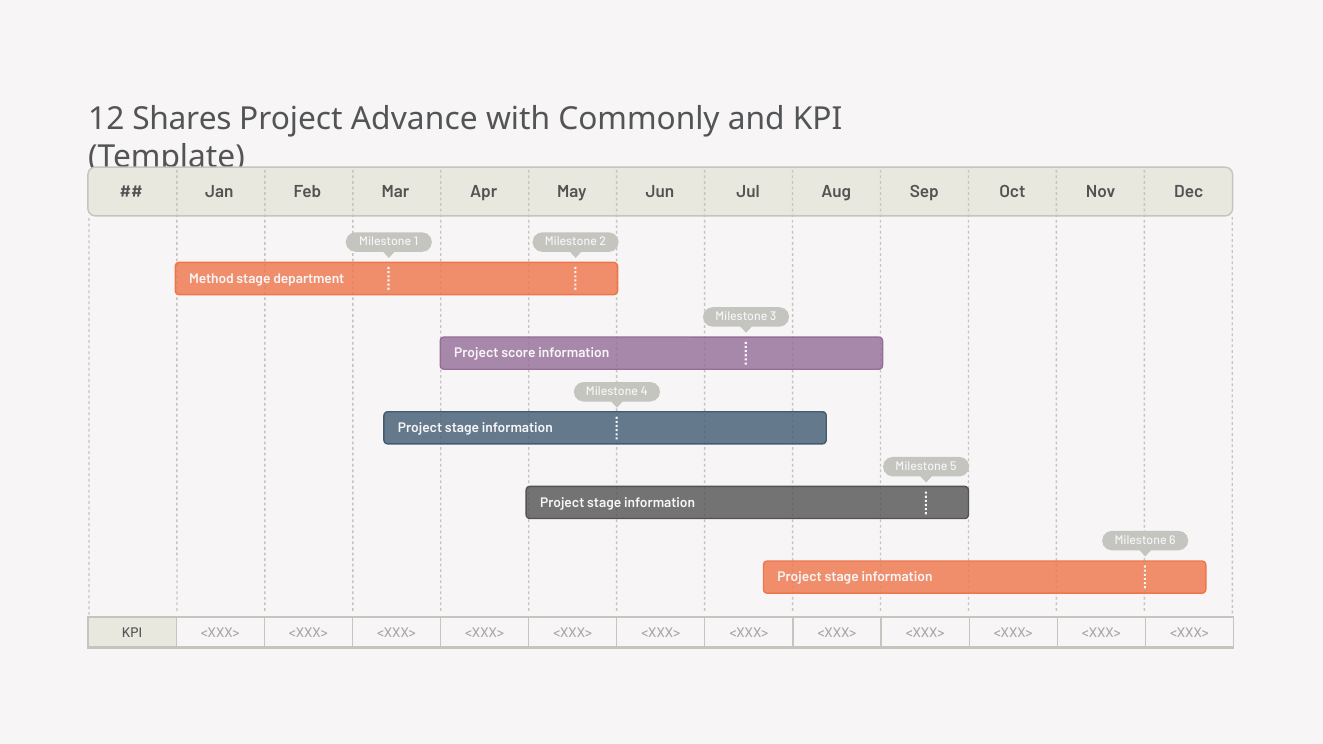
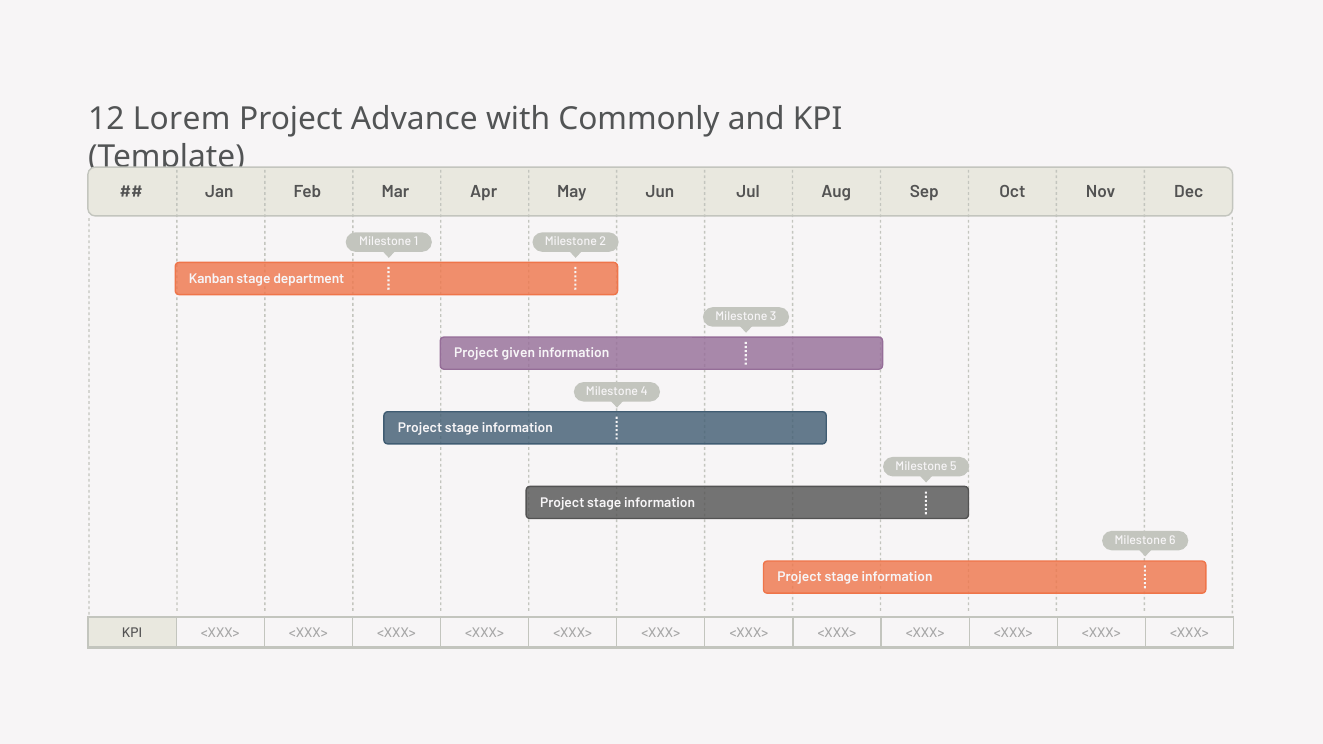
Shares: Shares -> Lorem (182, 119)
Method: Method -> Kanban (211, 279)
score: score -> given (518, 353)
